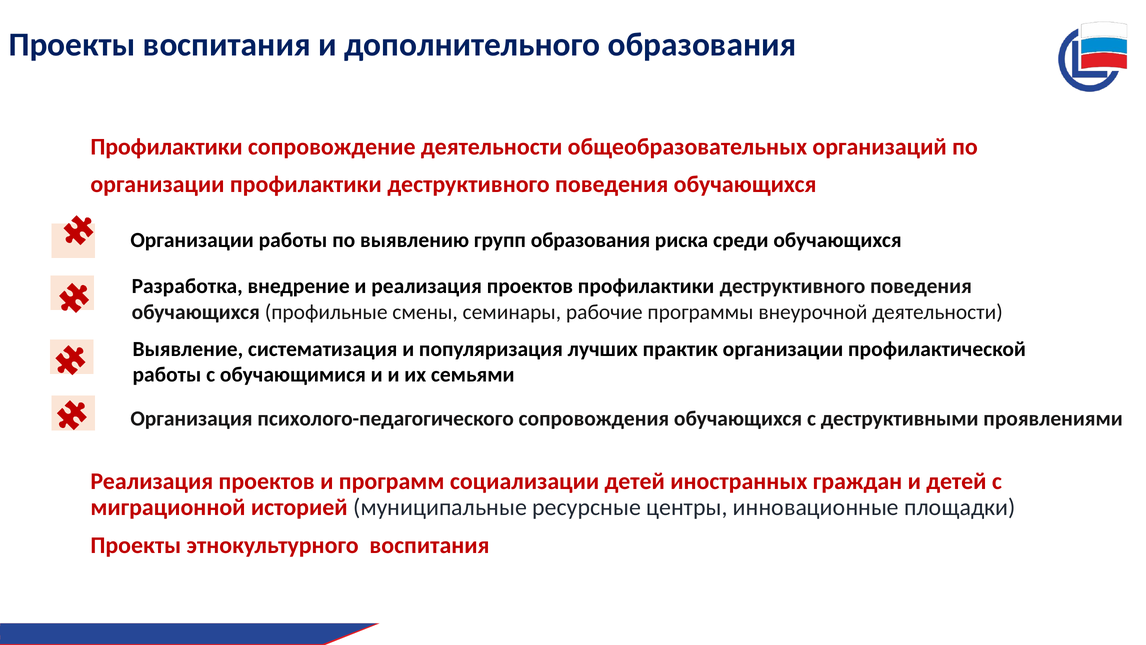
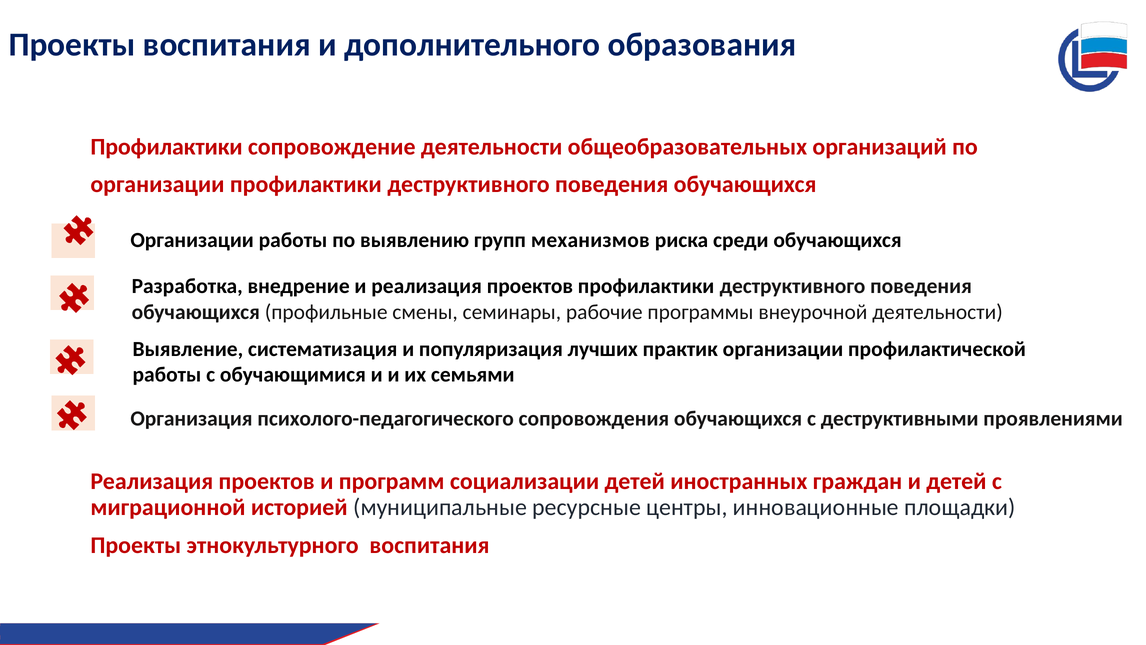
групп образования: образования -> механизмов (590, 240)
